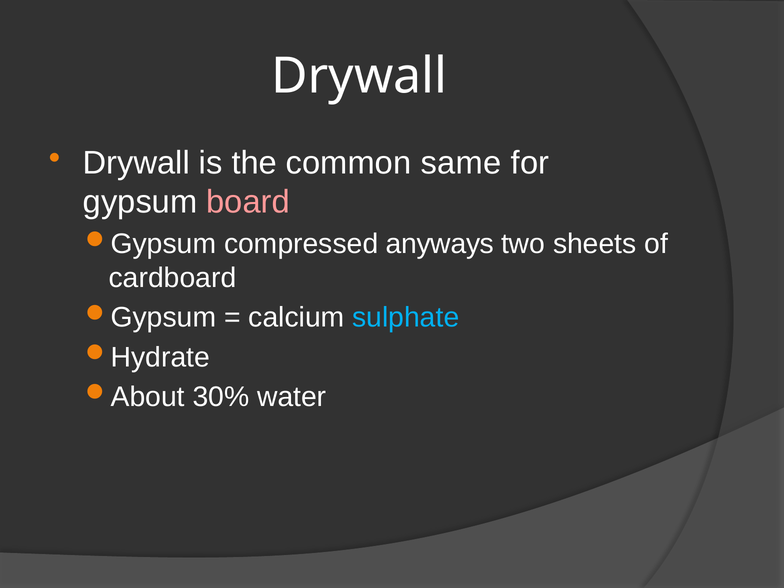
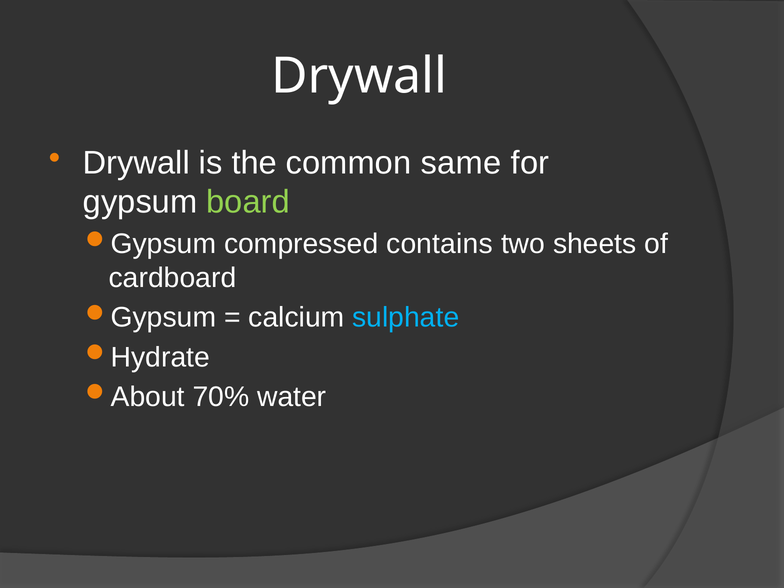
board colour: pink -> light green (248, 202)
anyways: anyways -> contains (440, 244)
30%: 30% -> 70% (221, 397)
